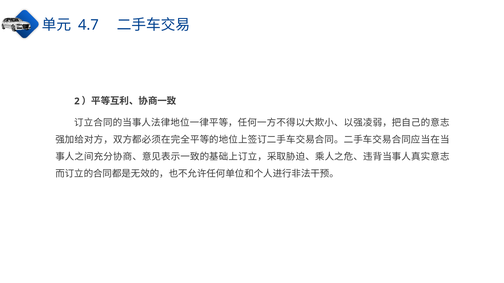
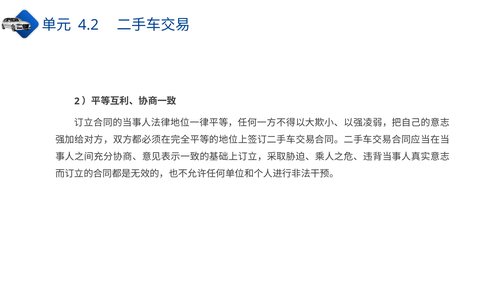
4.7: 4.7 -> 4.2 (88, 25)
